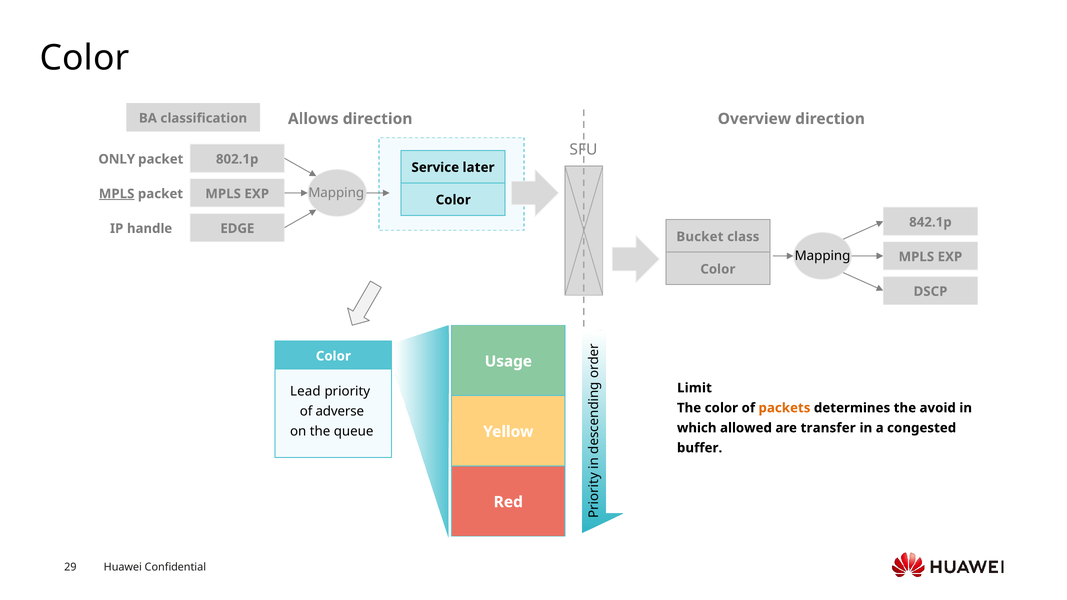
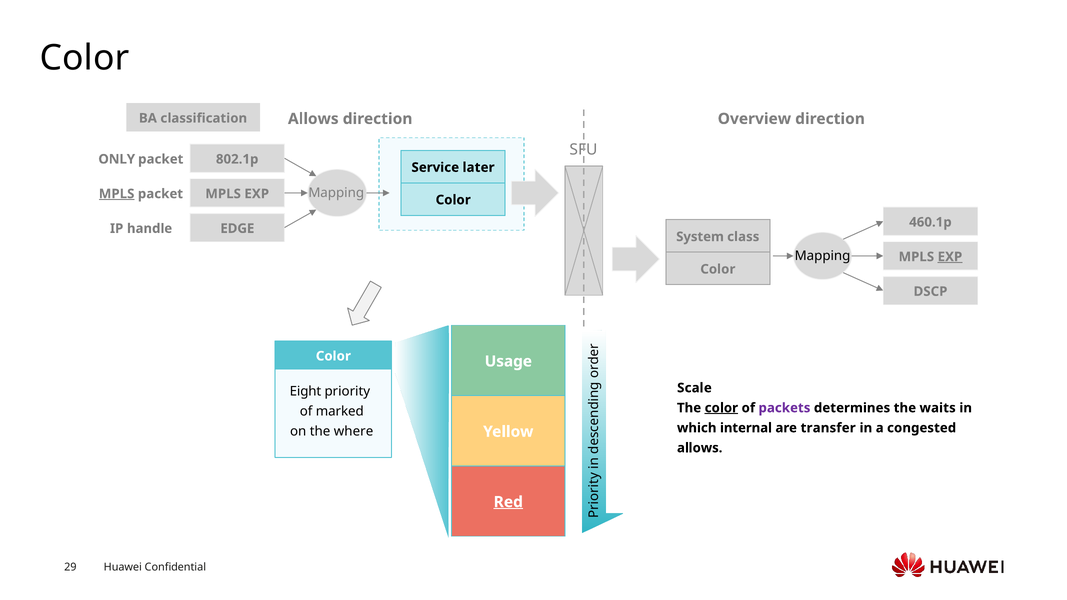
842.1p: 842.1p -> 460.1p (930, 222)
Bucket: Bucket -> System (700, 237)
EXP underline: none -> present (950, 257)
Limit: Limit -> Scale (694, 388)
Lead: Lead -> Eight (305, 392)
color underline: none -> present (721, 408)
packets colour: orange -> purple (784, 408)
avoid: avoid -> waits (938, 408)
adverse: adverse -> marked (340, 412)
allowed: allowed -> internal (746, 428)
queue: queue -> where (354, 432)
buffer: buffer -> allows (700, 448)
Red underline: none -> present (508, 502)
